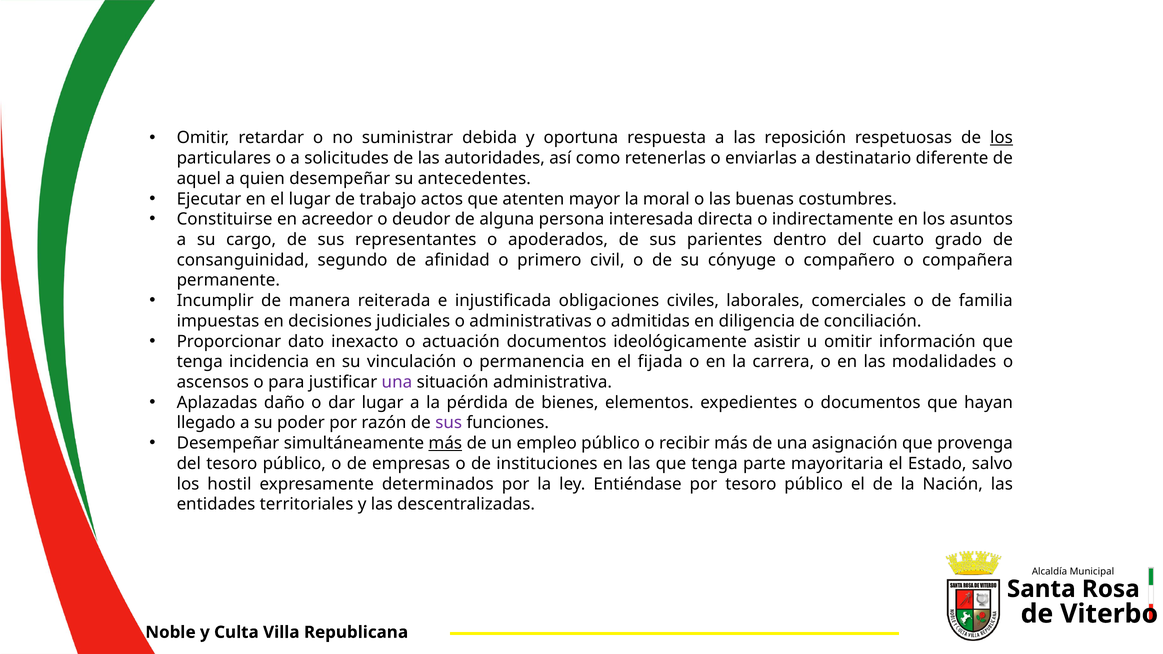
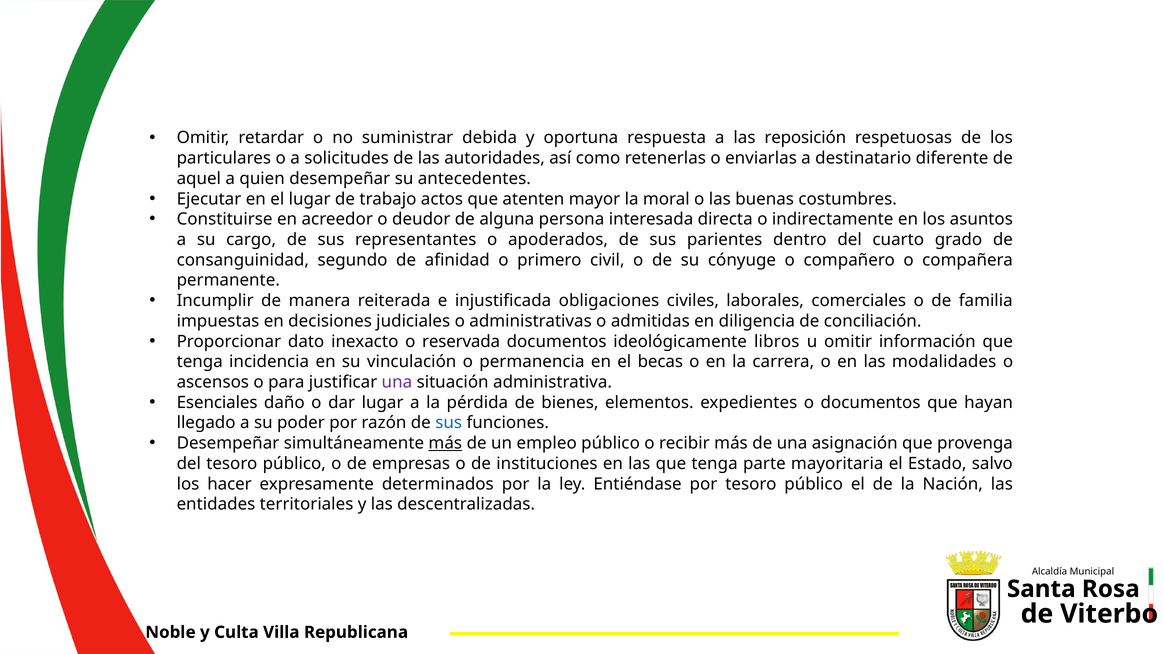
los underline: present -> none (1001, 138)
actuación: actuación -> reservada (461, 342)
asistir: asistir -> libros (777, 342)
fijada: fijada -> becas (660, 362)
Aplazadas: Aplazadas -> Esenciales (217, 403)
sus colour: purple -> blue (449, 423)
hostil: hostil -> hacer (230, 484)
